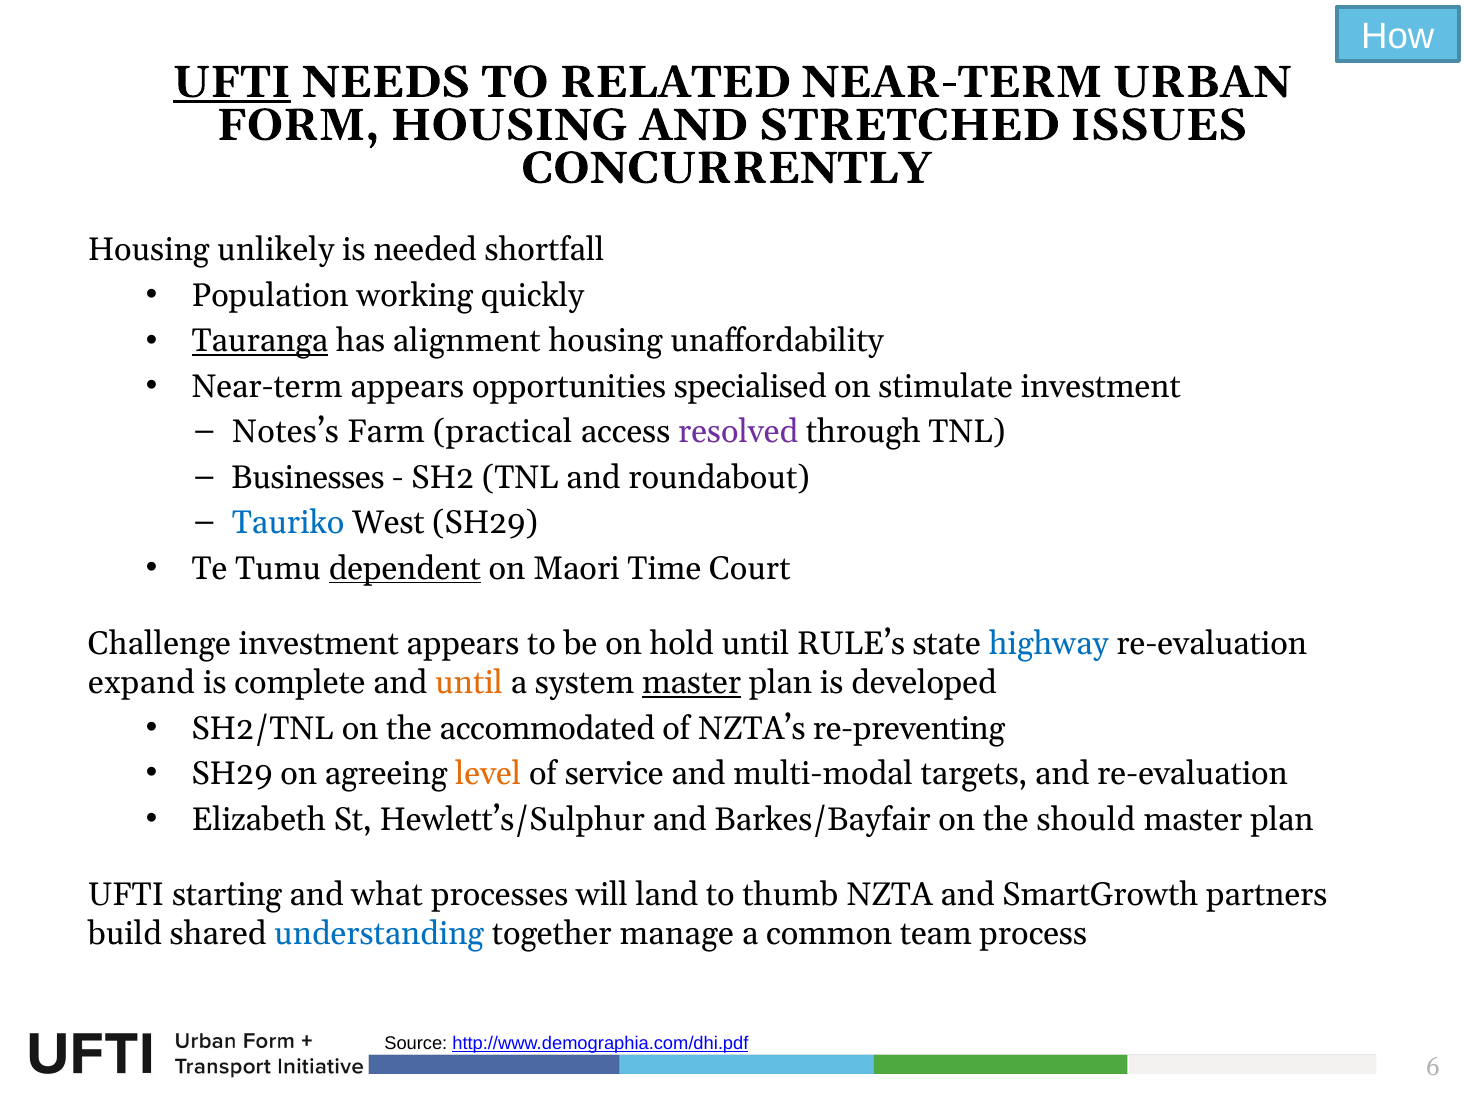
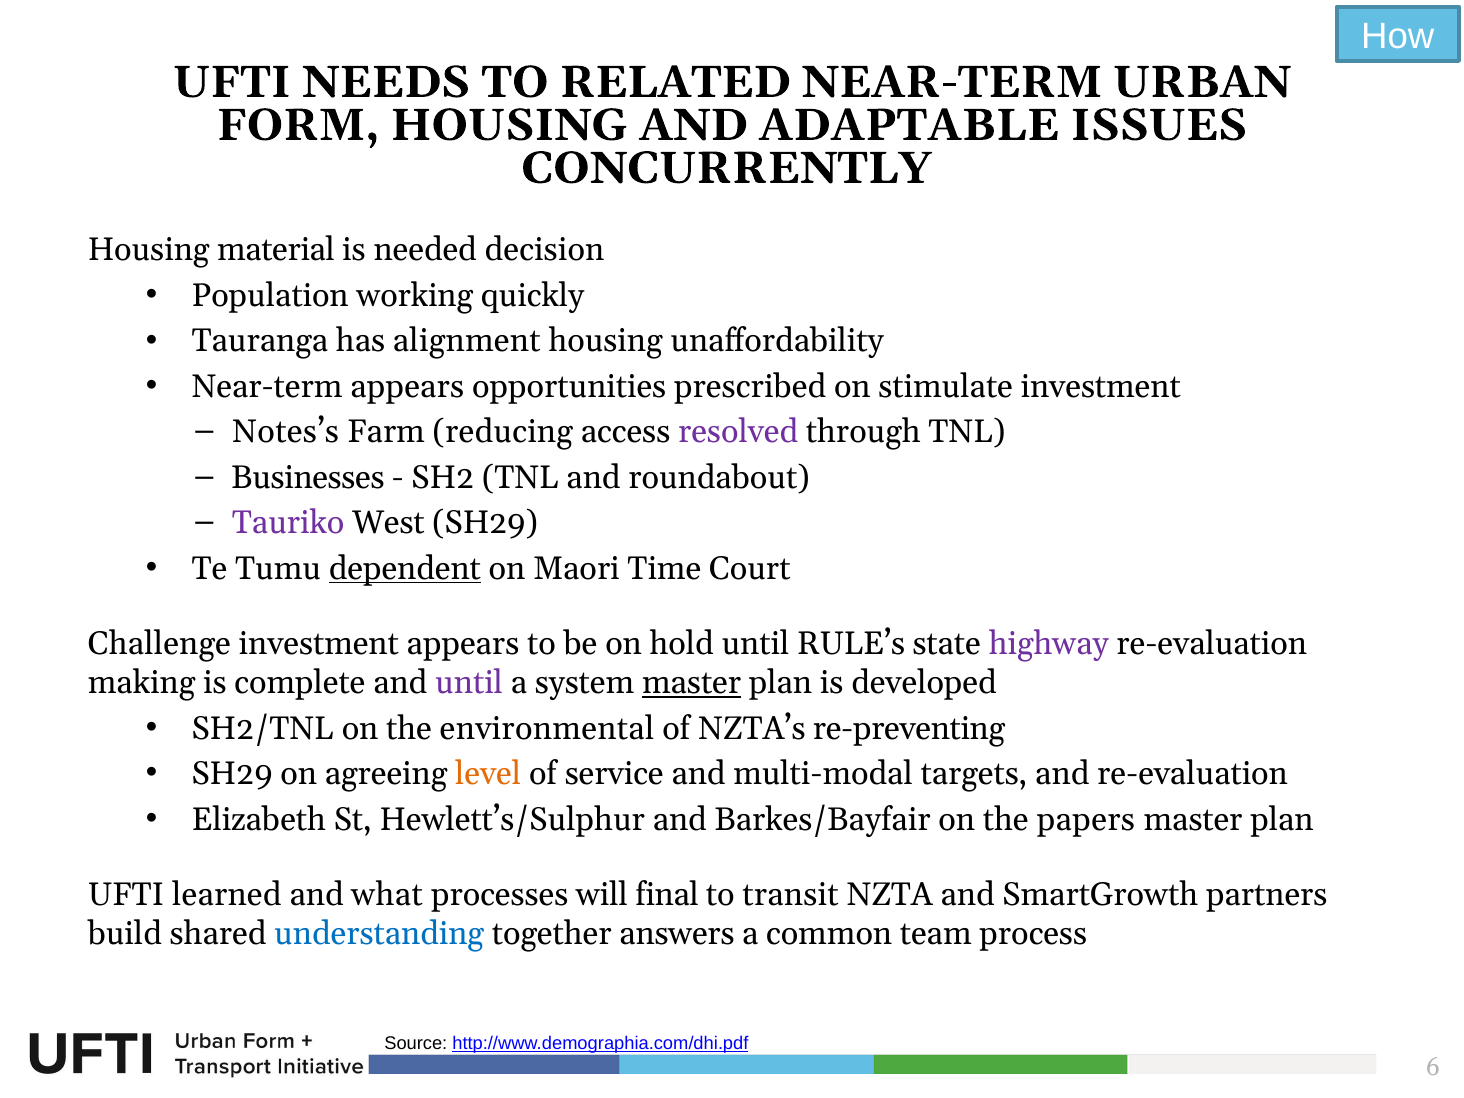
UFTI underline: present -> none (232, 82)
STRETCHED: STRETCHED -> ADAPTABLE (909, 125)
unlikely: unlikely -> material (276, 250)
shortfall: shortfall -> decision (545, 250)
Tauranga underline: present -> none (260, 341)
specialised: specialised -> prescribed (750, 387)
practical: practical -> reducing (503, 432)
Tauriko colour: blue -> purple (288, 523)
highway colour: blue -> purple (1049, 644)
expand: expand -> making (142, 683)
until colour: orange -> purple (469, 683)
accommodated: accommodated -> environmental (547, 729)
should: should -> papers (1086, 819)
starting: starting -> learned (227, 895)
land: land -> final (667, 895)
thumb: thumb -> transit (790, 895)
manage: manage -> answers (677, 934)
